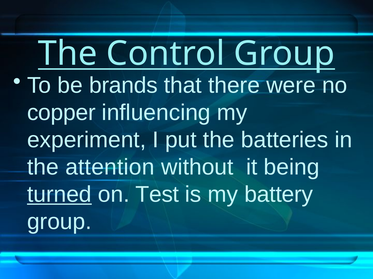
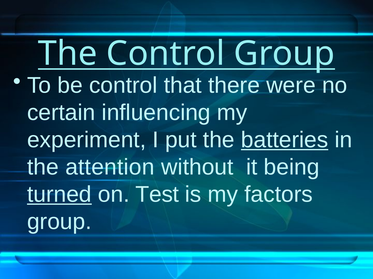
be brands: brands -> control (123, 86)
copper: copper -> certain (61, 113)
batteries underline: none -> present (285, 140)
battery: battery -> factors (279, 195)
